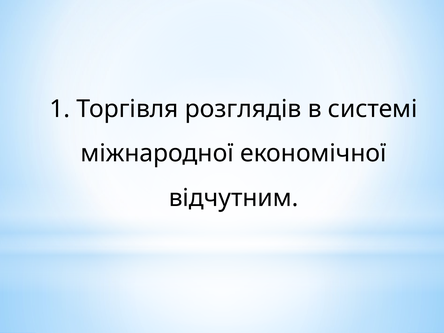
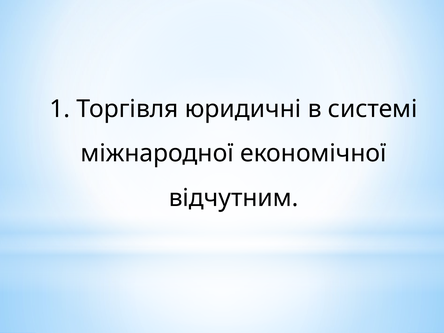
розглядів: розглядів -> юридичні (243, 109)
